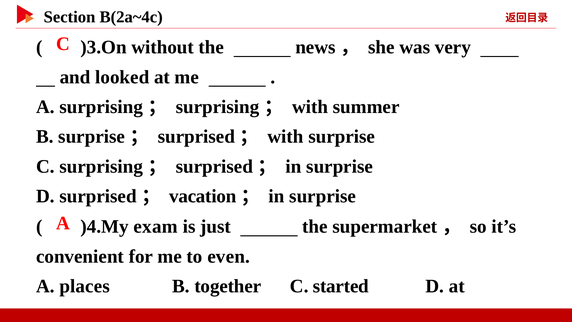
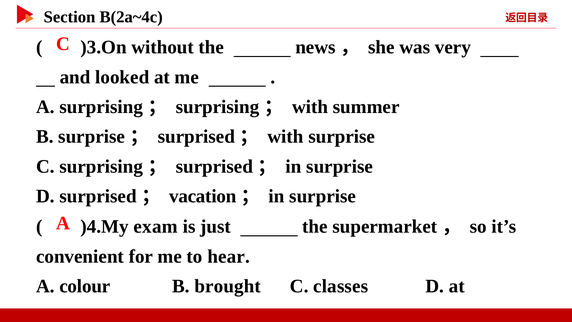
even: even -> hear (229, 256)
places: places -> colour (85, 286)
together: together -> brought (228, 286)
started: started -> classes (341, 286)
